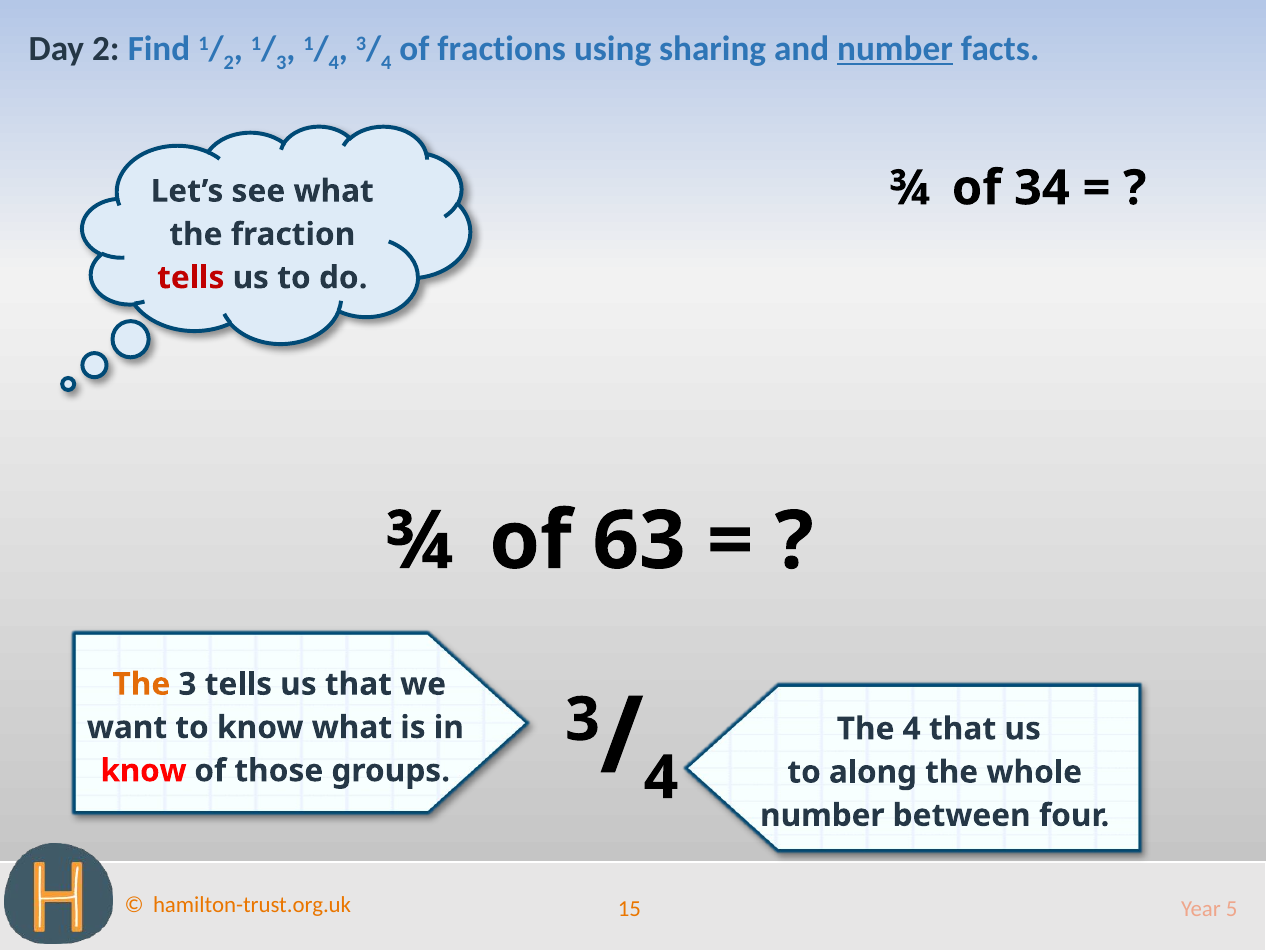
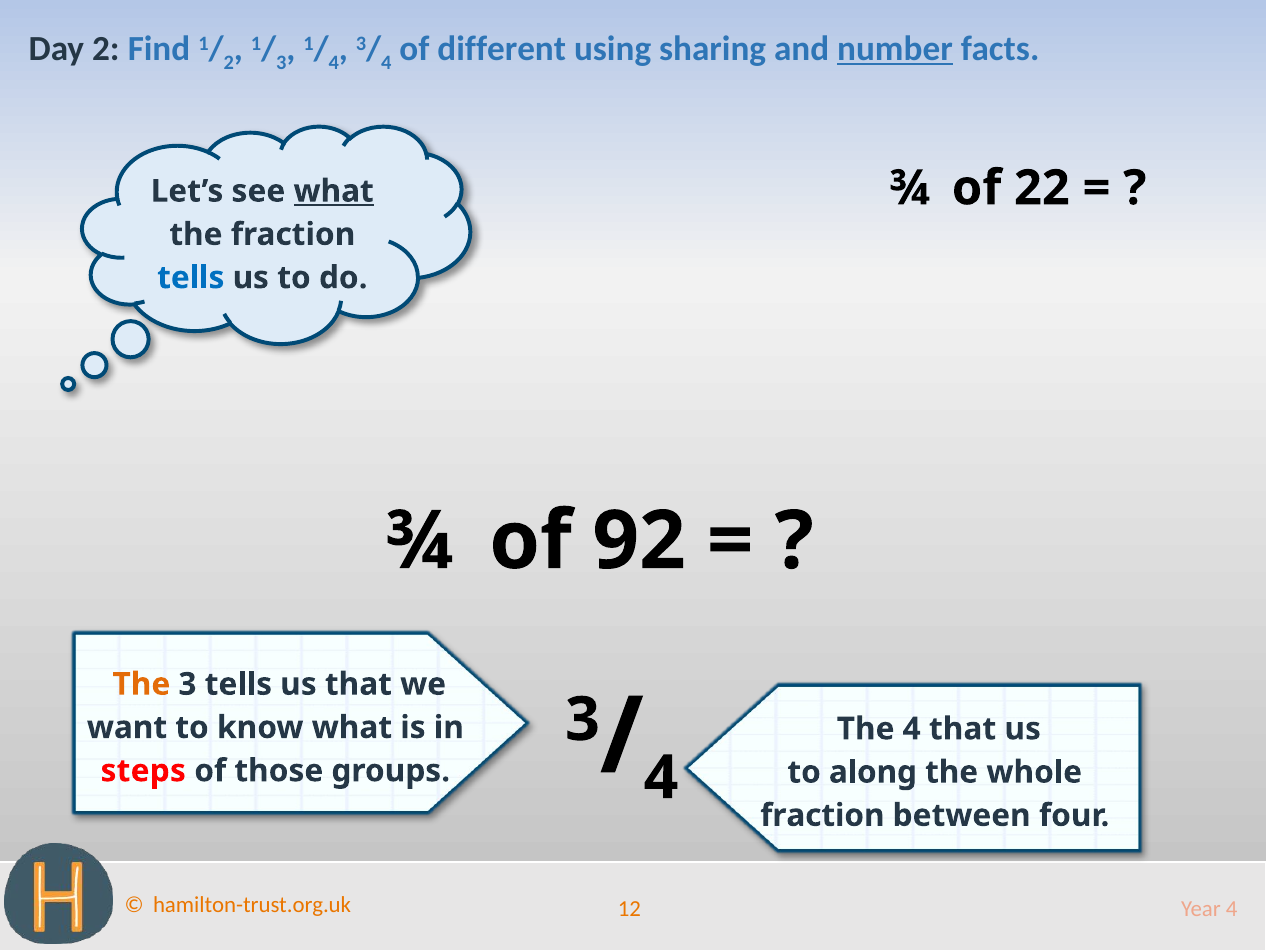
fractions: fractions -> different (502, 49)
34: 34 -> 22 (1042, 188)
what underline: none -> present (334, 191)
tells colour: red -> blue (191, 278)
63: 63 -> 92 (639, 541)
know: know -> steps (143, 770)
number: number -> fraction (822, 815)
15: 15 -> 12 (629, 908)
Year 5: 5 -> 4 (1232, 908)
